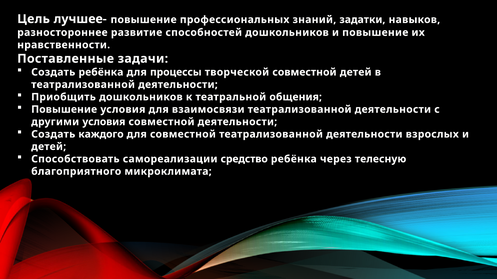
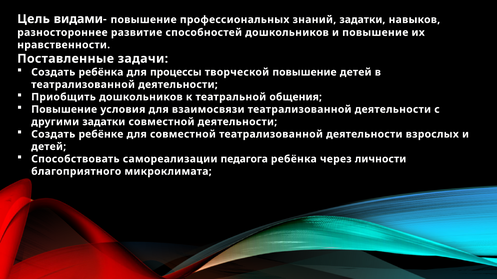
лучшее-: лучшее- -> видами- (80, 19)
творческой совместной: совместной -> повышение (304, 72)
другими условия: условия -> задатки (104, 122)
каждого: каждого -> ребёнке (101, 134)
средство: средство -> педагога (244, 159)
телесную: телесную -> личности (381, 159)
